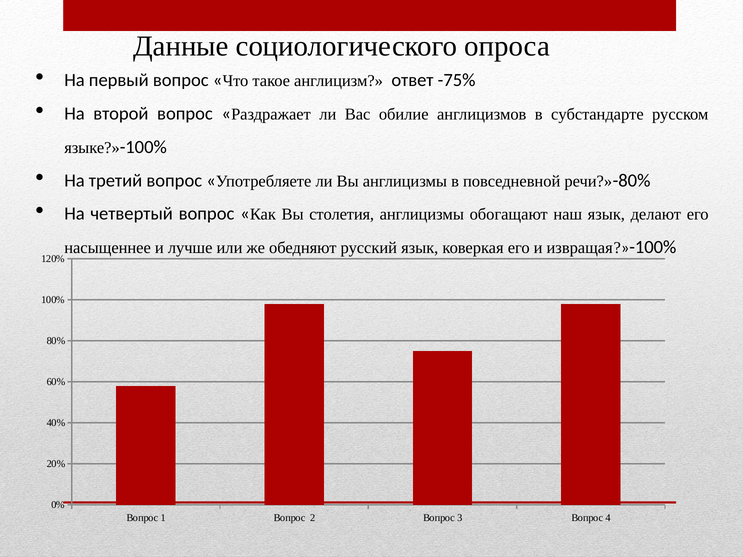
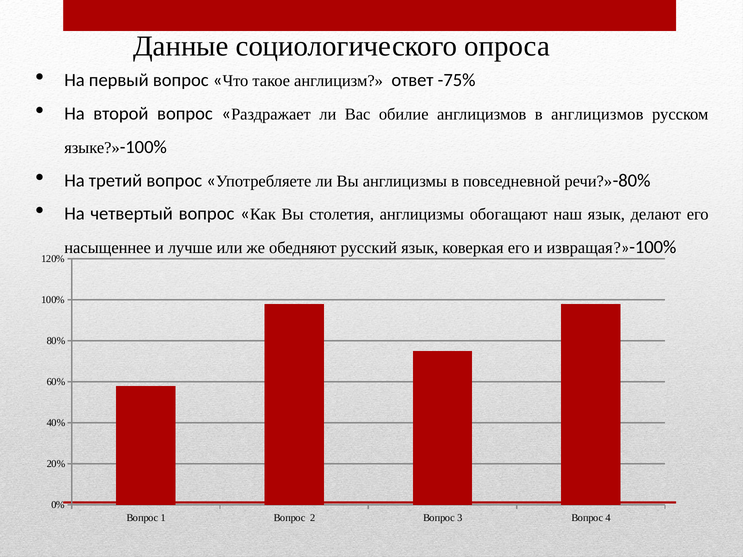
в субстандарте: субстандарте -> англицизмов (597, 114)
